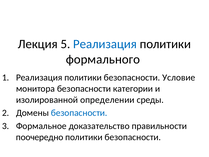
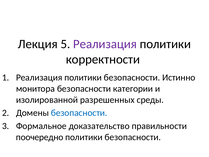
Реализация colour: blue -> purple (105, 44)
формального: формального -> корректности (103, 59)
Условие: Условие -> Истинно (179, 77)
определении: определении -> разрешенных (107, 100)
